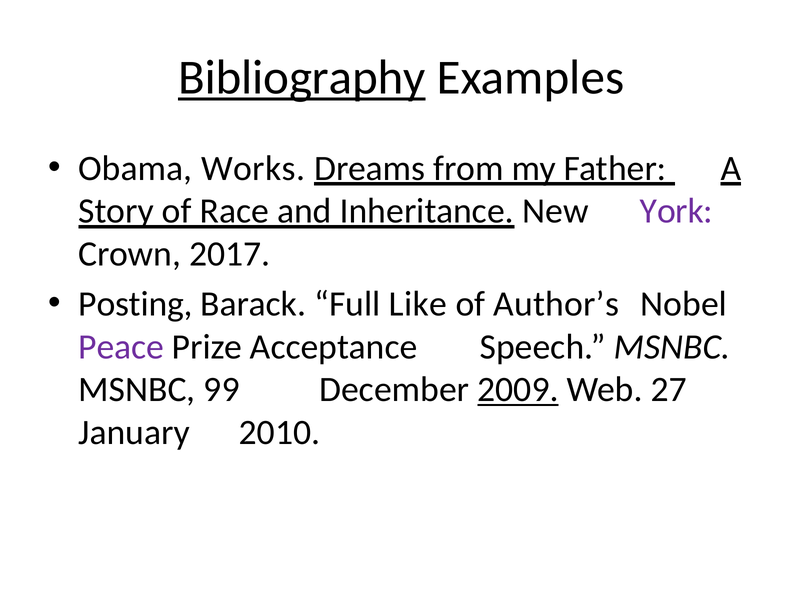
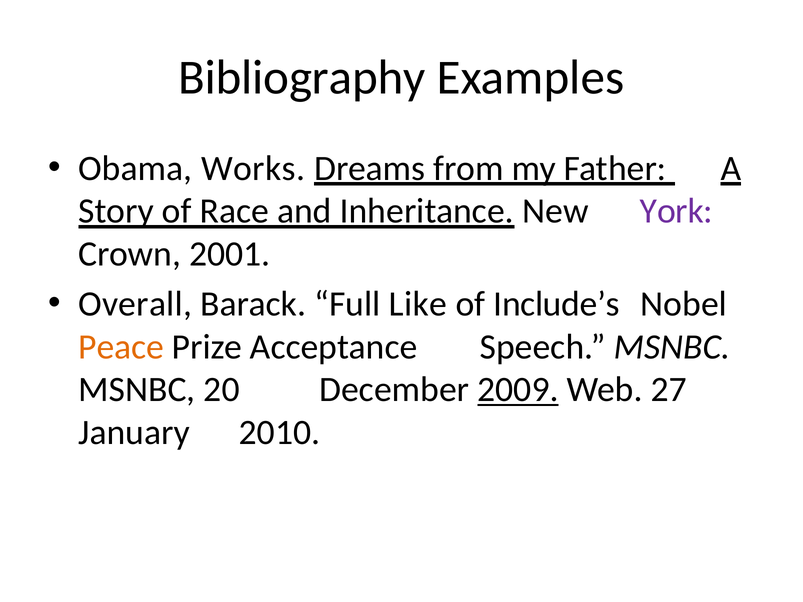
Bibliography underline: present -> none (302, 78)
2017: 2017 -> 2001 (230, 254)
Posting: Posting -> Overall (135, 304)
Author’s: Author’s -> Include’s (556, 304)
Peace colour: purple -> orange (121, 347)
99: 99 -> 20 (222, 390)
